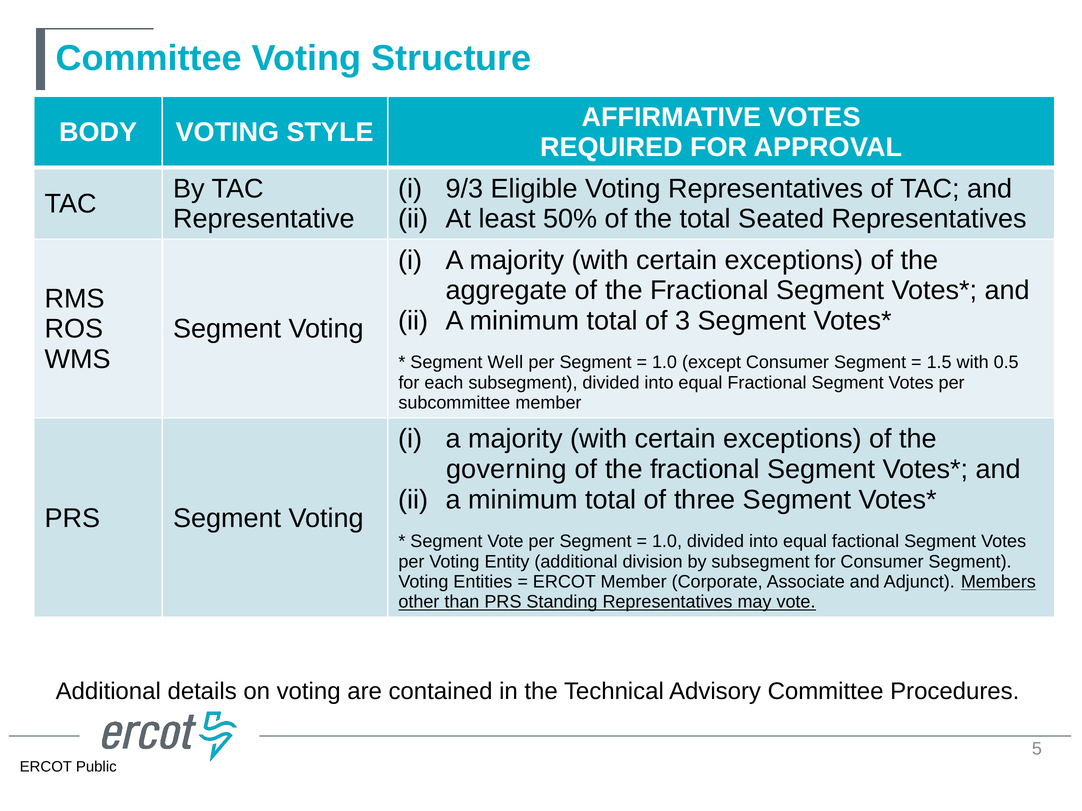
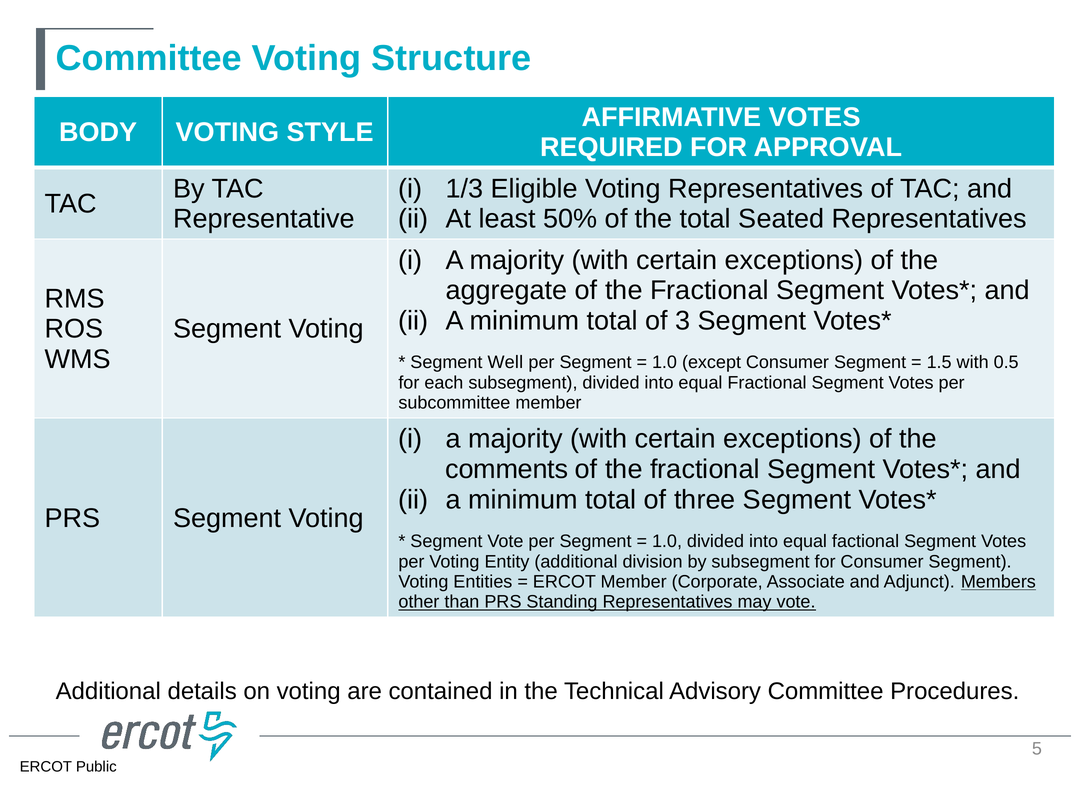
9/3: 9/3 -> 1/3 (465, 189)
governing: governing -> comments (507, 470)
